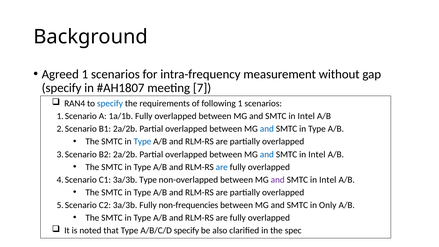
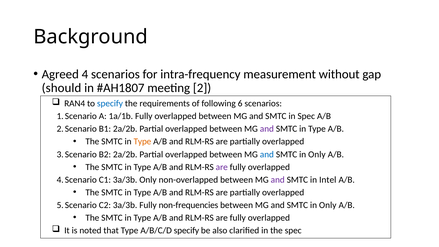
Agreed 1: 1 -> 4 (85, 74)
specify: specify -> should (61, 88)
7: 7 -> 2 (202, 88)
following 1: 1 -> 6 (240, 104)
Intel: Intel -> Spec (306, 116)
and colour: blue -> purple (267, 129)
Type colour: blue -> orange (142, 142)
Intel: Intel -> Only (317, 154)
are colour: blue -> purple (222, 167)
3a/3b Type: Type -> Only (148, 180)
